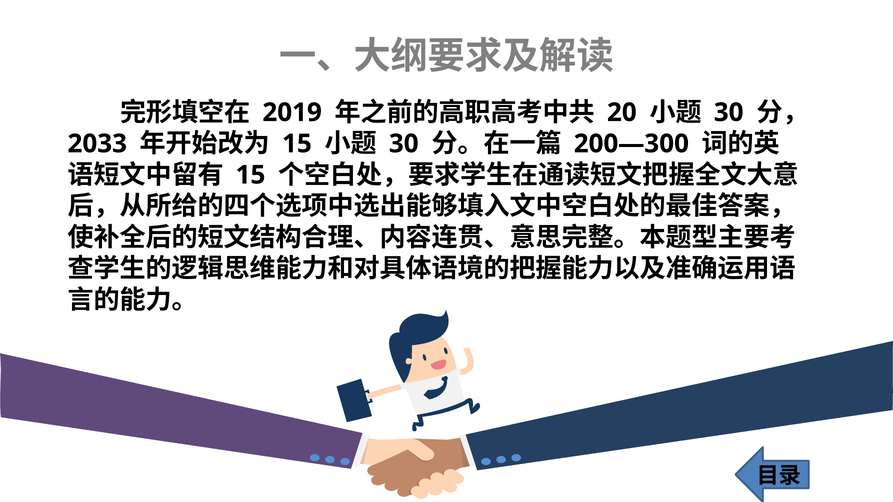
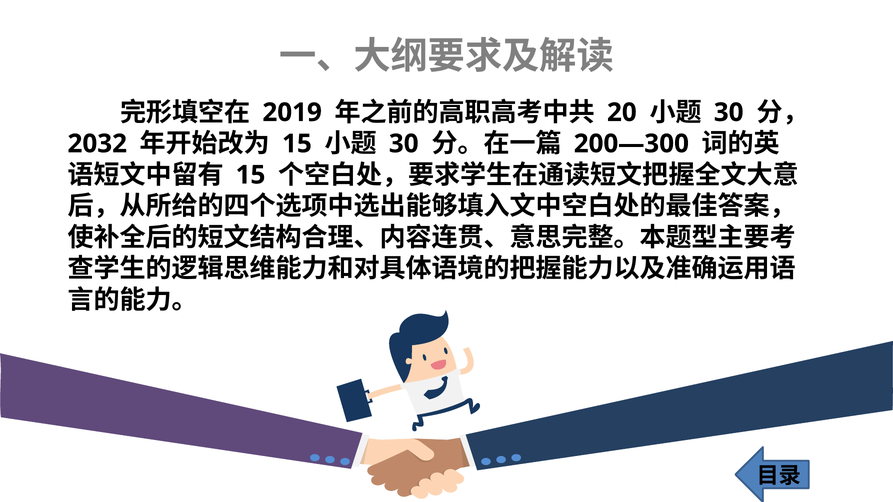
2033: 2033 -> 2032 (97, 144)
